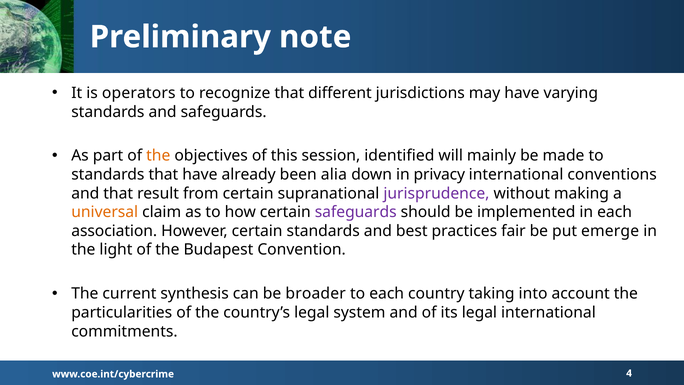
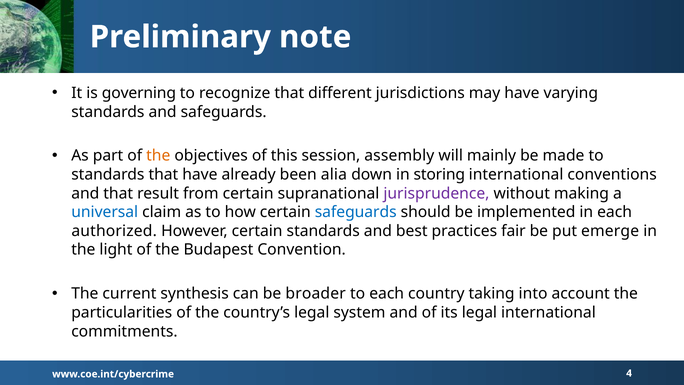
operators: operators -> governing (139, 93)
identified: identified -> assembly (399, 156)
privacy: privacy -> storing (439, 174)
universal colour: orange -> blue (105, 212)
safeguards colour: purple -> blue (356, 212)
association: association -> authorized (114, 231)
